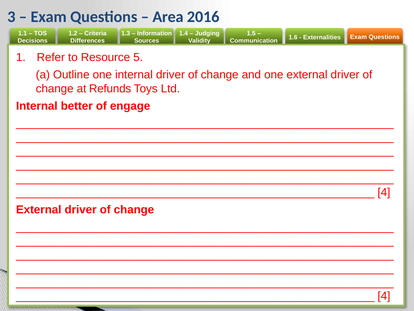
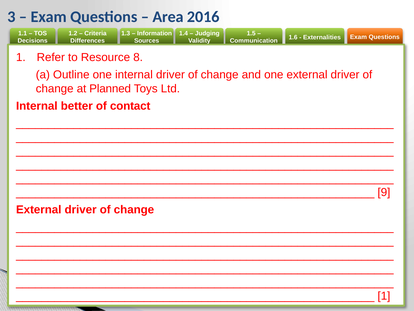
5: 5 -> 8 (138, 57)
Refunds: Refunds -> Planned (110, 88)
engage: engage -> contact (130, 106)
4: 4 -> 9 (384, 192)
4: 4 -> 1 (384, 296)
